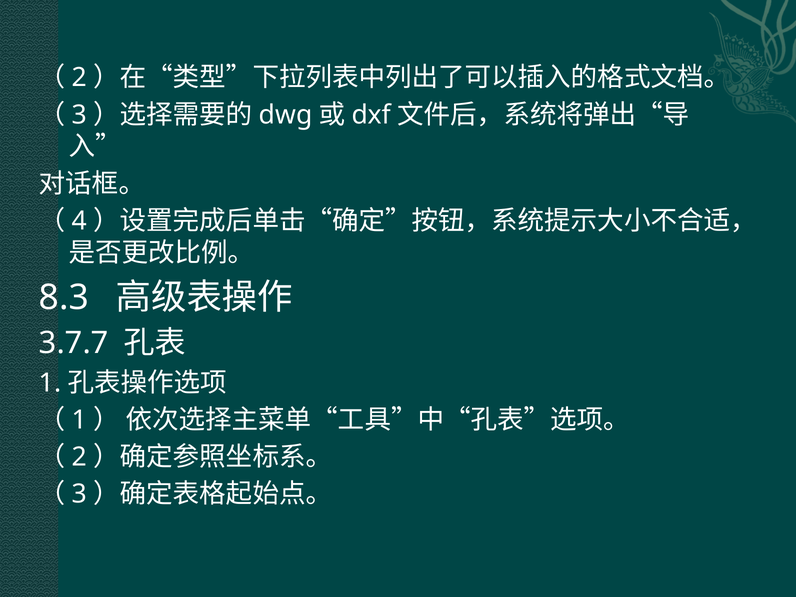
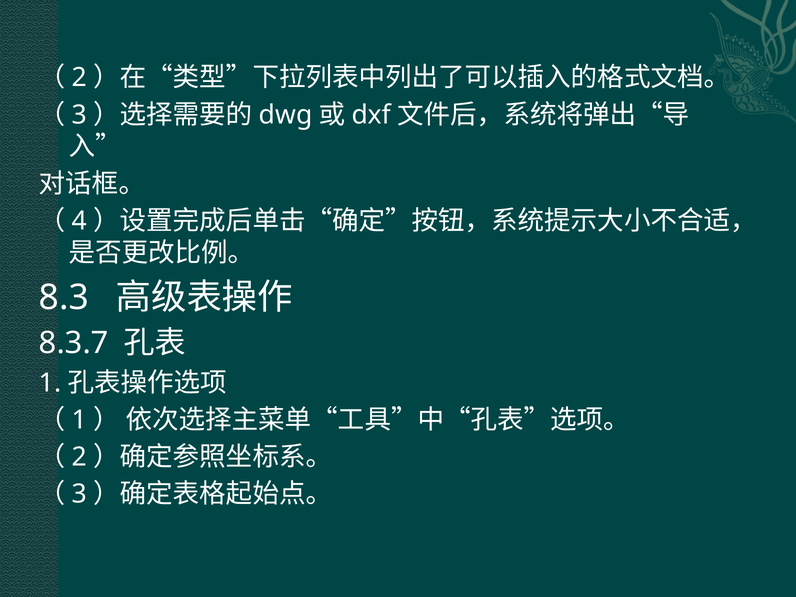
3.7.7: 3.7.7 -> 8.3.7 (74, 343)
